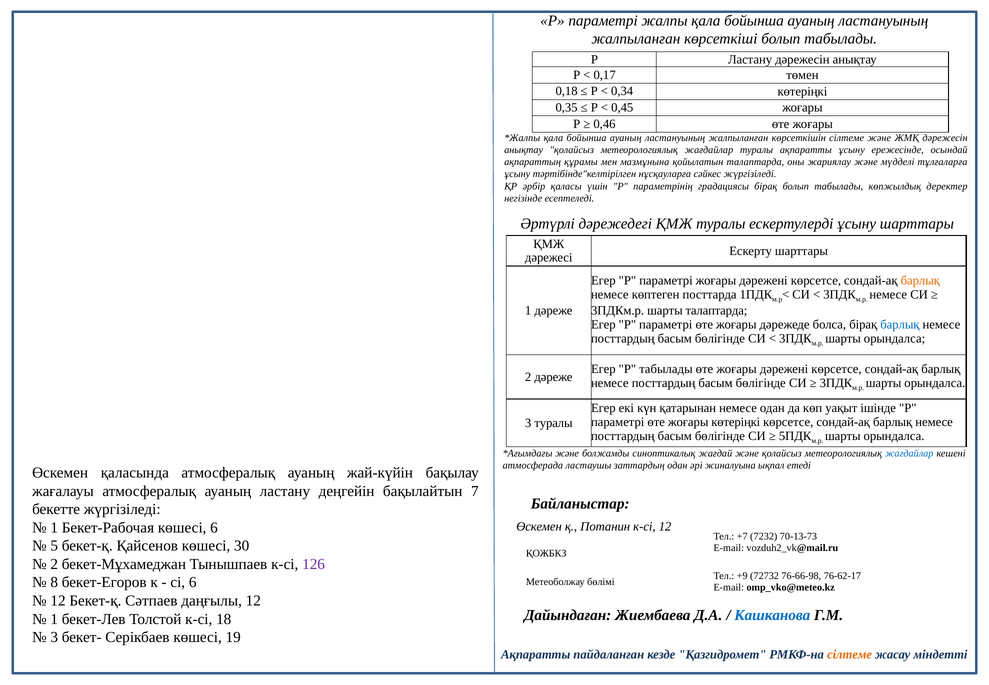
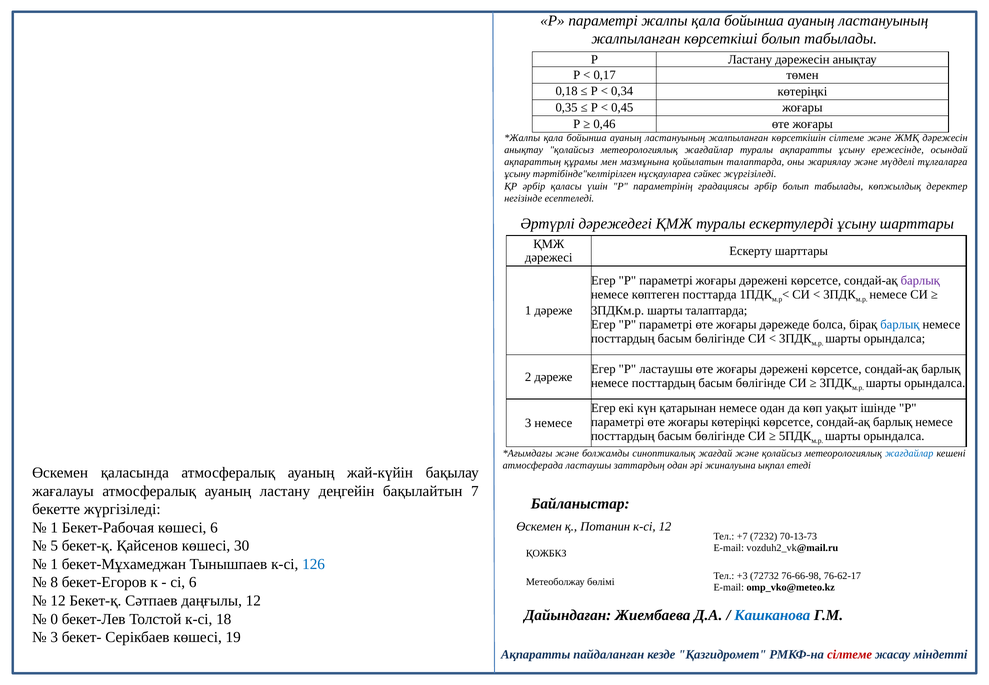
градациясы бірақ: бірақ -> әрбір (766, 186)
барлық colour: orange -> purple (920, 280)
Р табылады: табылады -> ластаушы (666, 369)
3 туралы: туралы -> немесе (553, 423)
2: 2 -> 1 (54, 564)
126 colour: purple -> blue (314, 564)
+9: +9 -> +3 (742, 576)
1: 1 -> 0 (54, 619)
сілтеме colour: orange -> red (850, 654)
